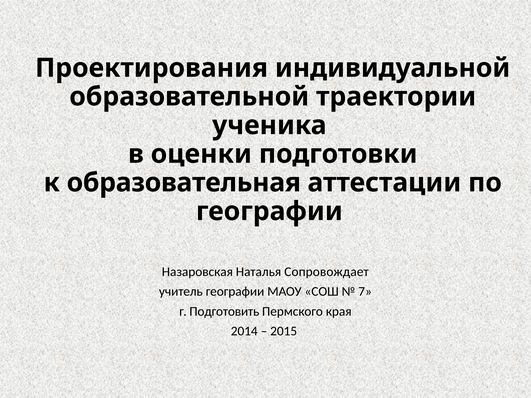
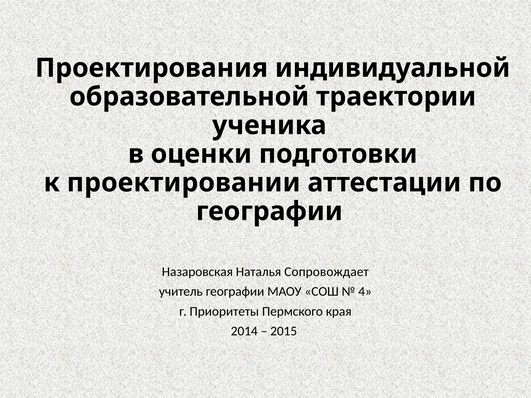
образовательная: образовательная -> проектировании (184, 183)
7: 7 -> 4 (365, 292)
Подготовить: Подготовить -> Приоритеты (224, 312)
